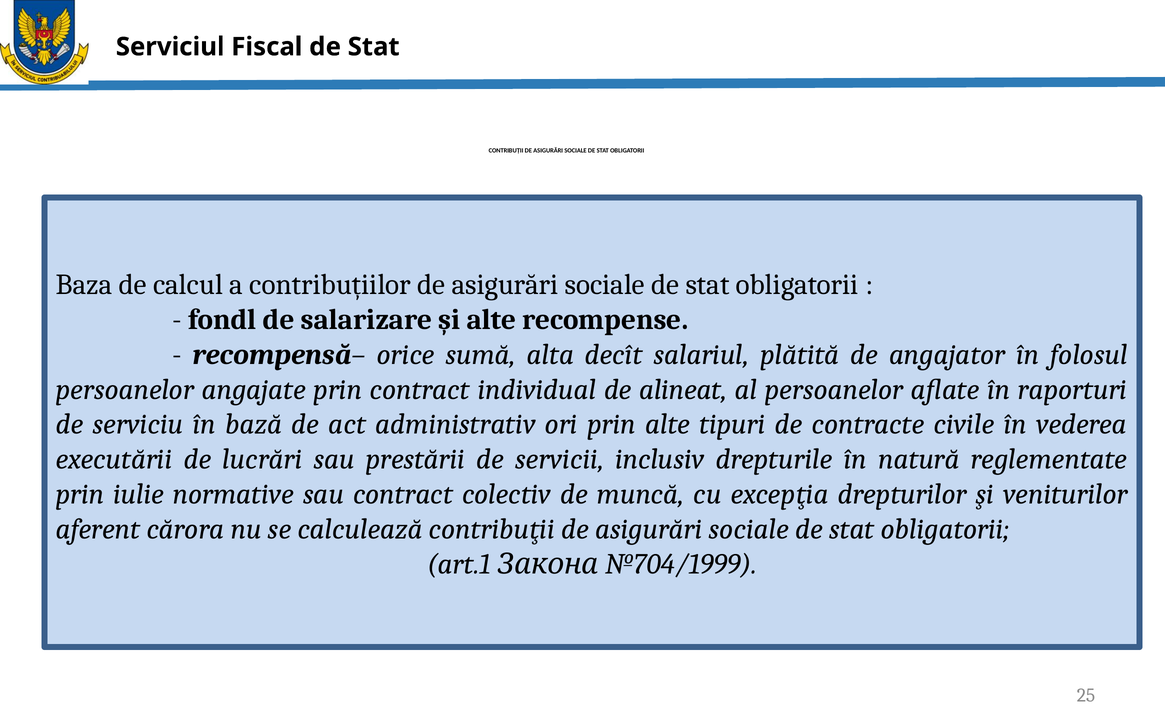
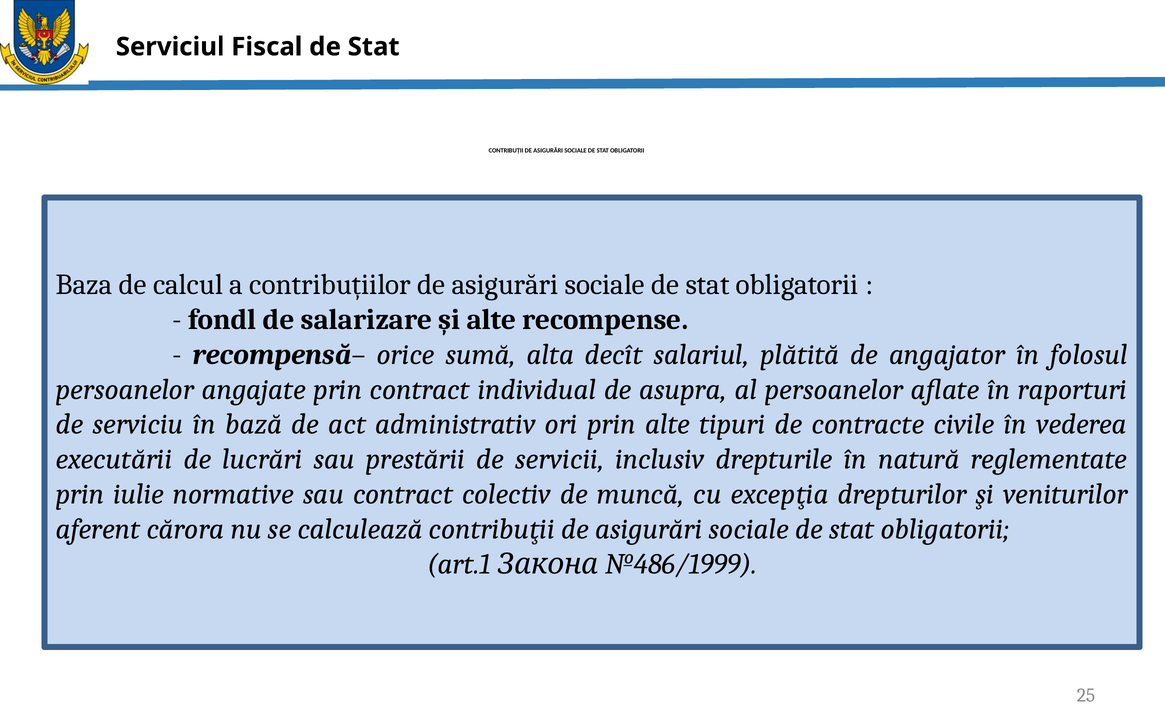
alineat: alineat -> asupra (683, 389)
№704/1999: №704/1999 -> №486/1999 (681, 564)
